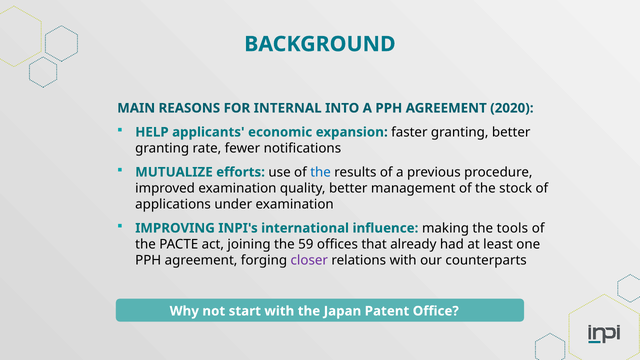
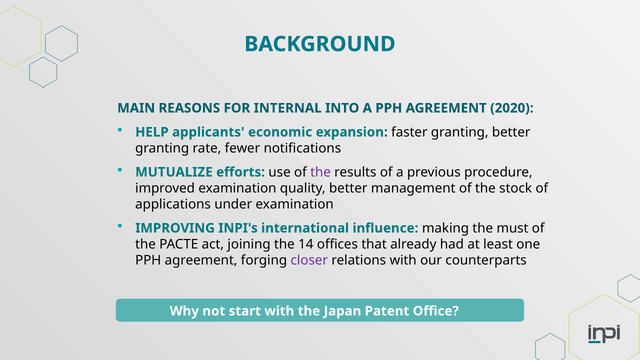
the colour: blue -> purple (321, 172)
tools: tools -> must (512, 228)
59: 59 -> 14 (306, 244)
